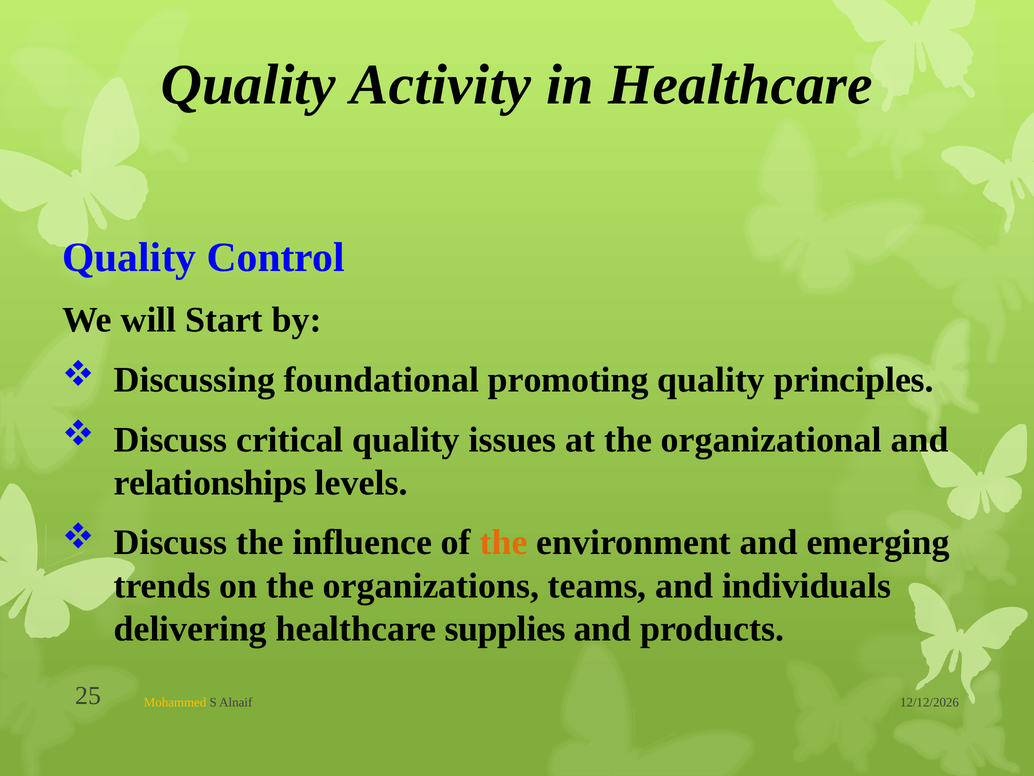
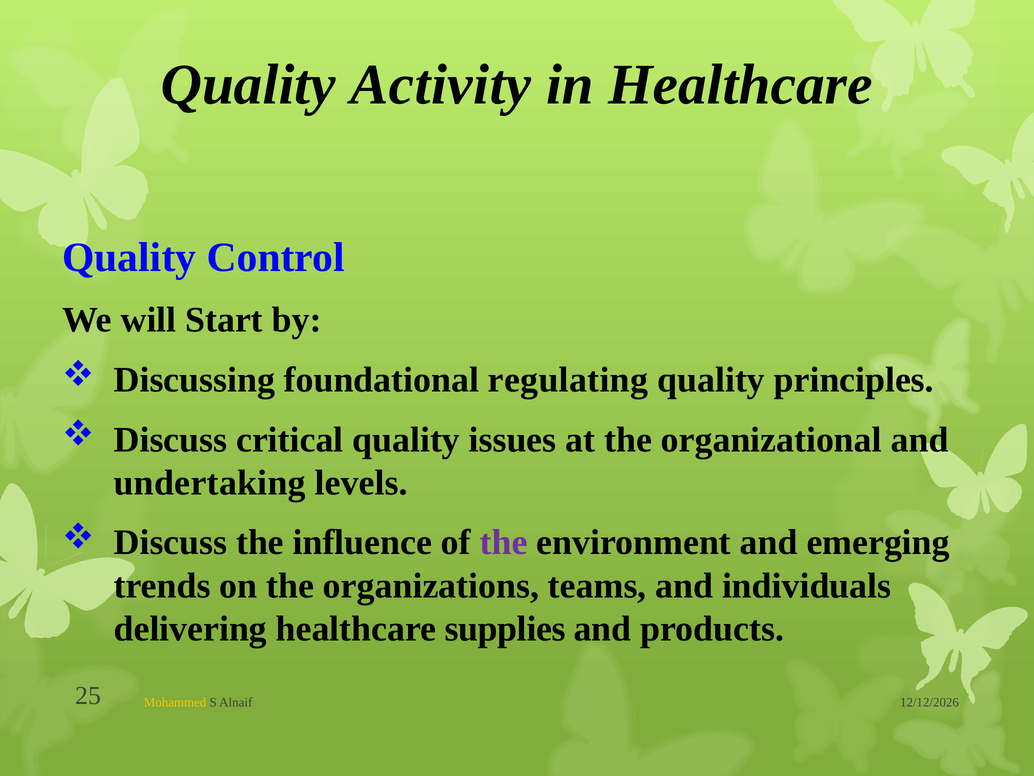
promoting: promoting -> regulating (568, 380)
relationships: relationships -> undertaking (210, 483)
the colour: orange -> purple (504, 542)
